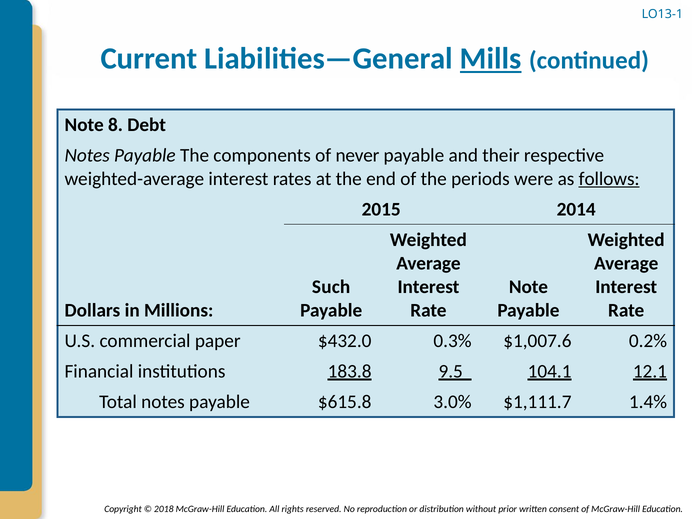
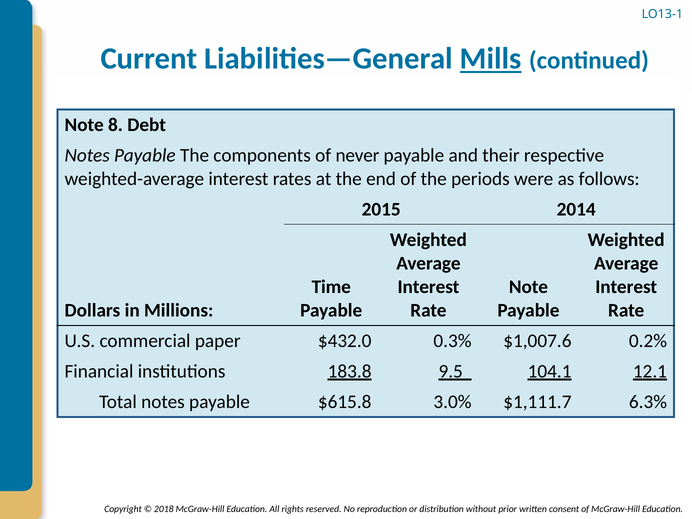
follows underline: present -> none (609, 179)
Such: Such -> Time (331, 287)
1.4%: 1.4% -> 6.3% (648, 402)
